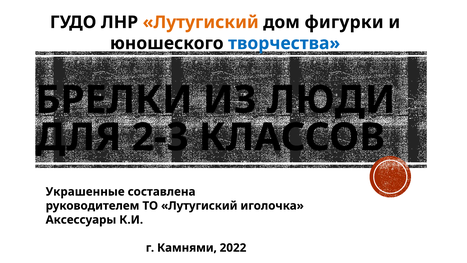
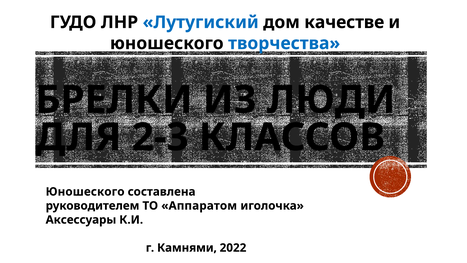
Лутугиский colour: orange -> blue (201, 22)
фигурки: фигурки -> качестве (344, 22)
Украшенные: Украшенные -> Юношеского (85, 191)
ТО Лутугиский: Лутугиский -> Аппаратом (199, 206)
